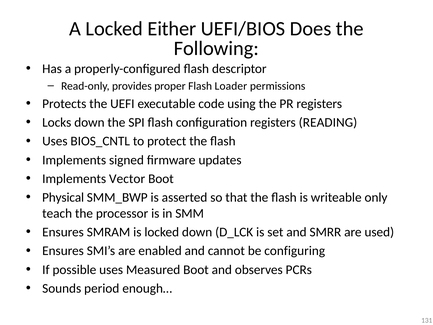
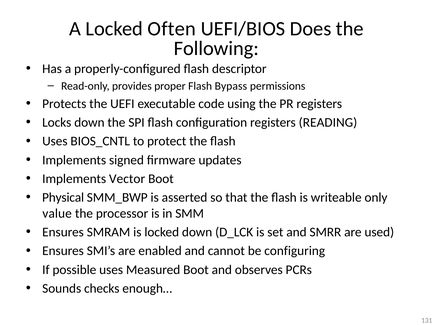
Either: Either -> Often (172, 29)
Loader: Loader -> Bypass (231, 86)
teach: teach -> value (57, 213)
period: period -> checks (102, 288)
